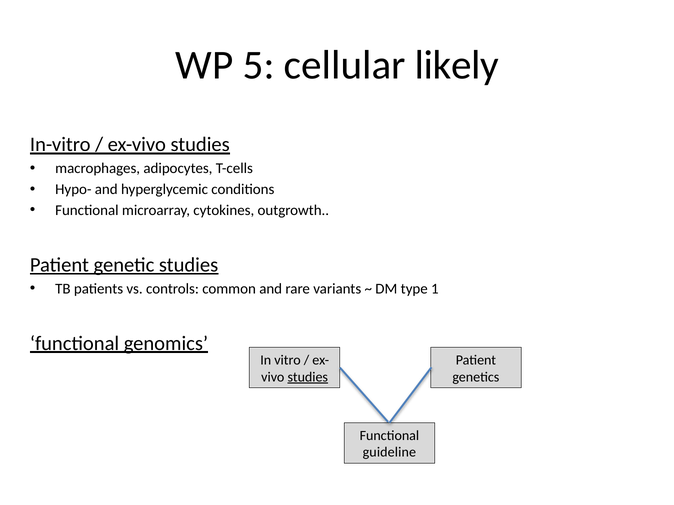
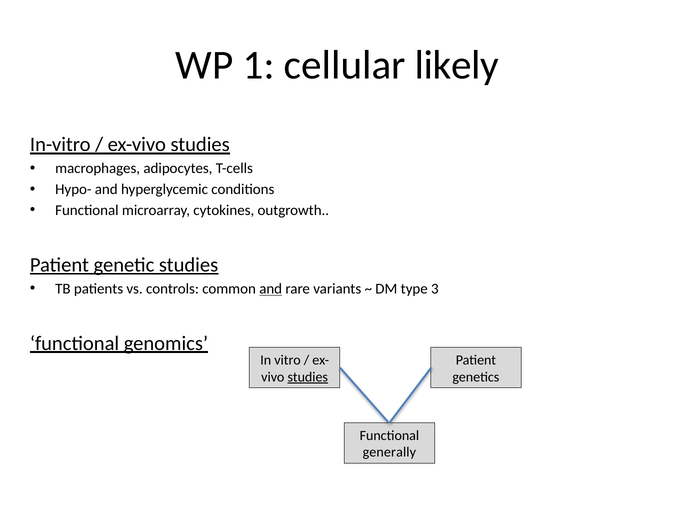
5: 5 -> 1 (259, 65)
and underline: none -> present (271, 289)
1: 1 -> 3 (435, 289)
guideline: guideline -> generally (389, 453)
